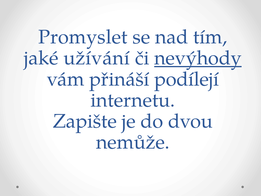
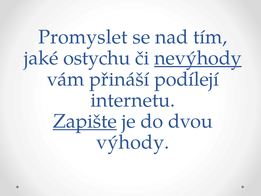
užívání: užívání -> ostychu (97, 58)
Zapište underline: none -> present (85, 121)
nemůže: nemůže -> výhody (133, 142)
